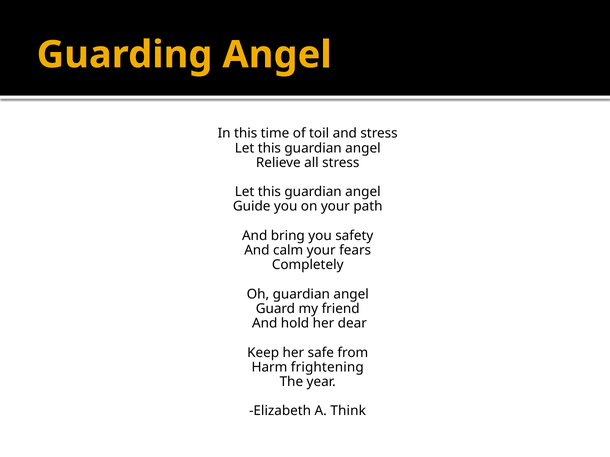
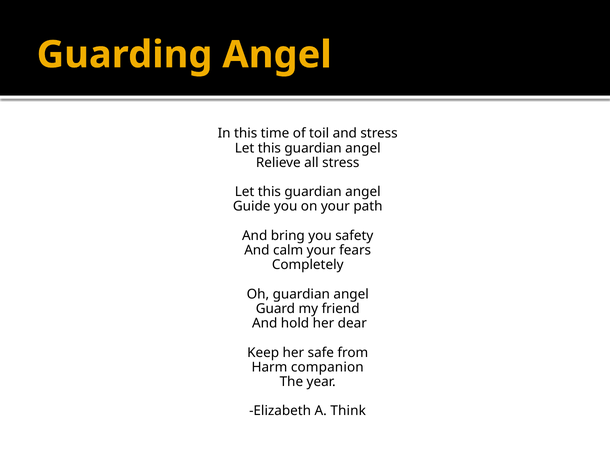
frightening: frightening -> companion (327, 368)
